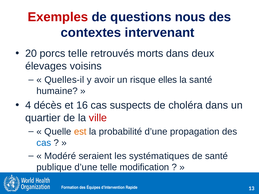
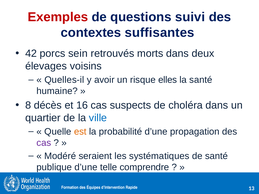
nous: nous -> suivi (190, 17)
intervenant: intervenant -> suffisantes (160, 33)
20: 20 -> 42 (31, 54)
porcs telle: telle -> sein (78, 54)
4: 4 -> 8 (28, 105)
ville colour: red -> blue (98, 118)
cas colour: blue -> purple (44, 143)
modification: modification -> comprendre (144, 167)
